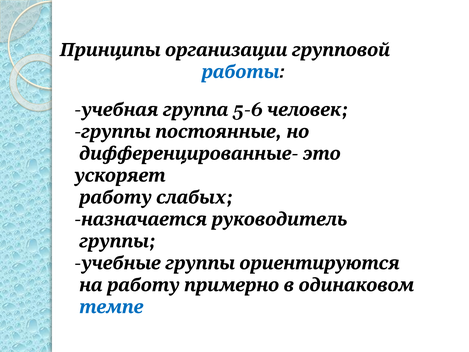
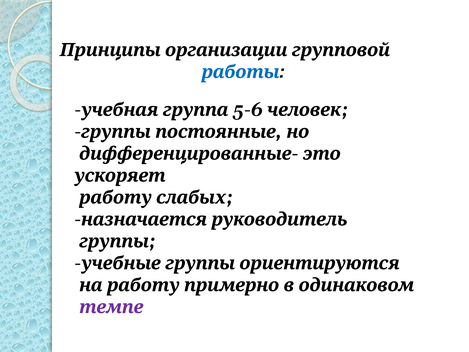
темпе colour: blue -> purple (111, 307)
